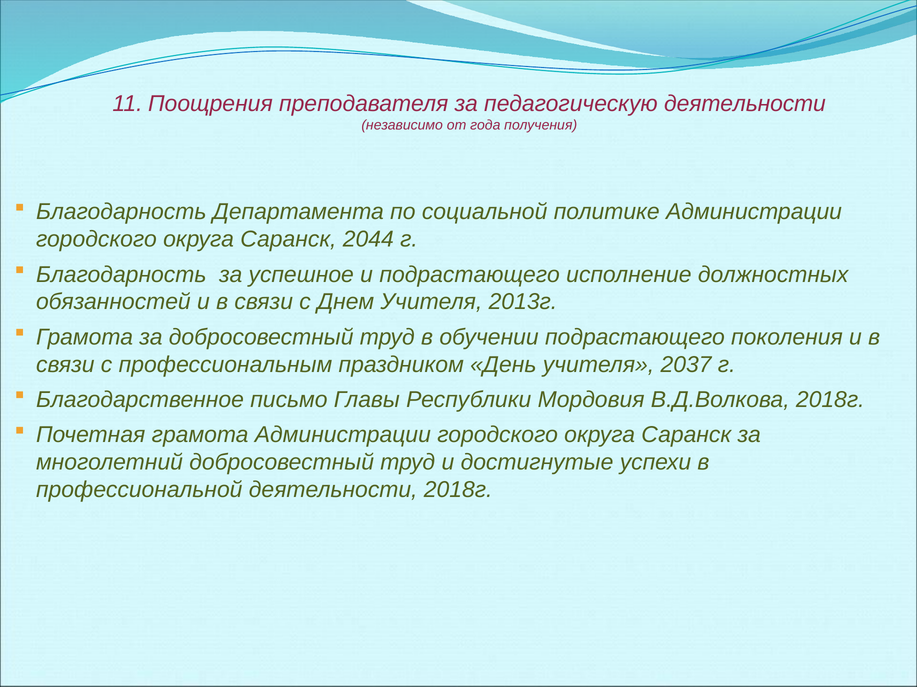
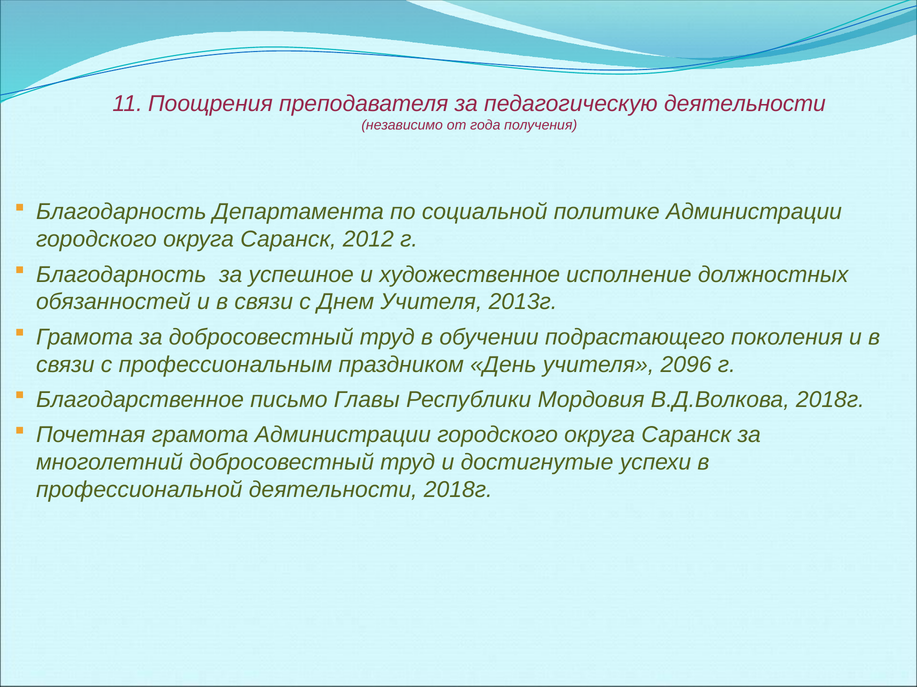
2044: 2044 -> 2012 (368, 240)
и подрастающего: подрастающего -> художественное (470, 275)
2037: 2037 -> 2096 (686, 365)
